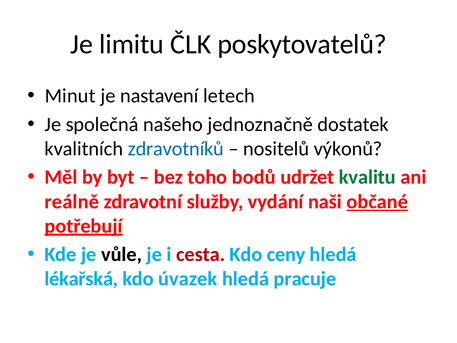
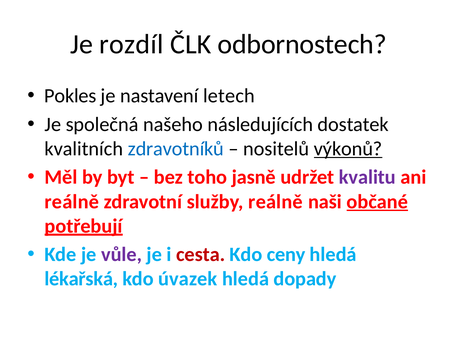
limitu: limitu -> rozdíl (131, 44)
poskytovatelů: poskytovatelů -> odbornostech (302, 44)
Minut: Minut -> Pokles (70, 96)
jednoznačně: jednoznačně -> následujících (260, 124)
výkonů underline: none -> present (348, 149)
bodů: bodů -> jasně (254, 177)
kvalitu colour: green -> purple (367, 177)
služby vydání: vydání -> reálně (276, 202)
vůle colour: black -> purple (122, 254)
pracuje: pracuje -> dopady (305, 279)
